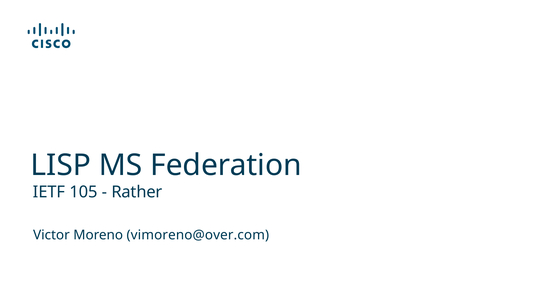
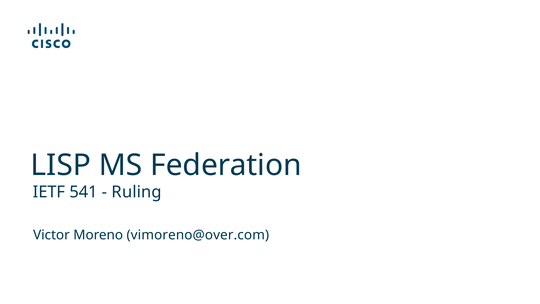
105: 105 -> 541 (84, 192)
Rather: Rather -> Ruling (137, 192)
